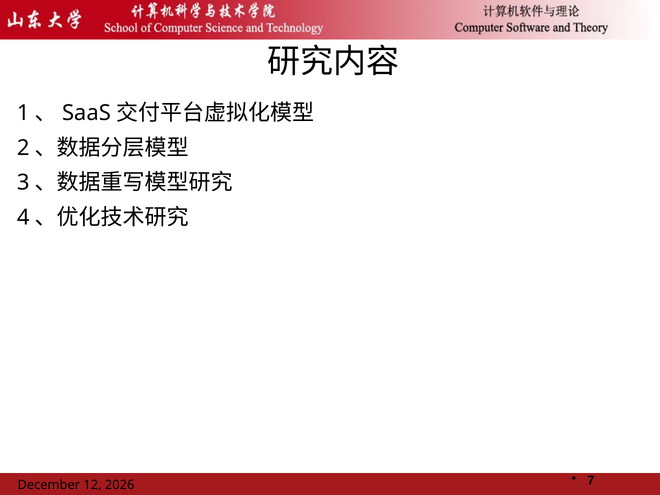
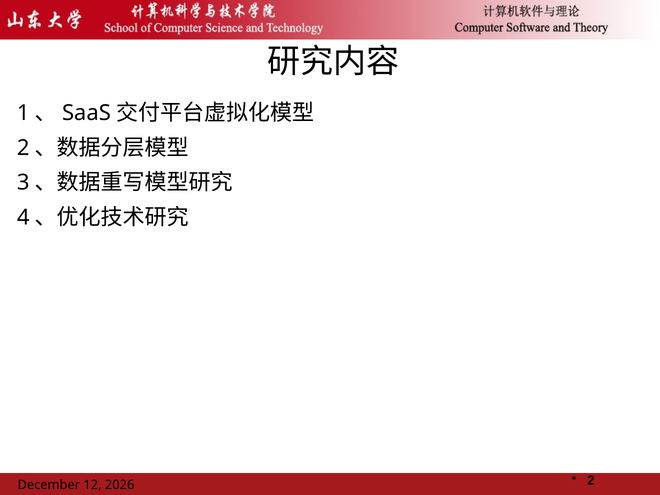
7: 7 -> 2 (591, 480)
